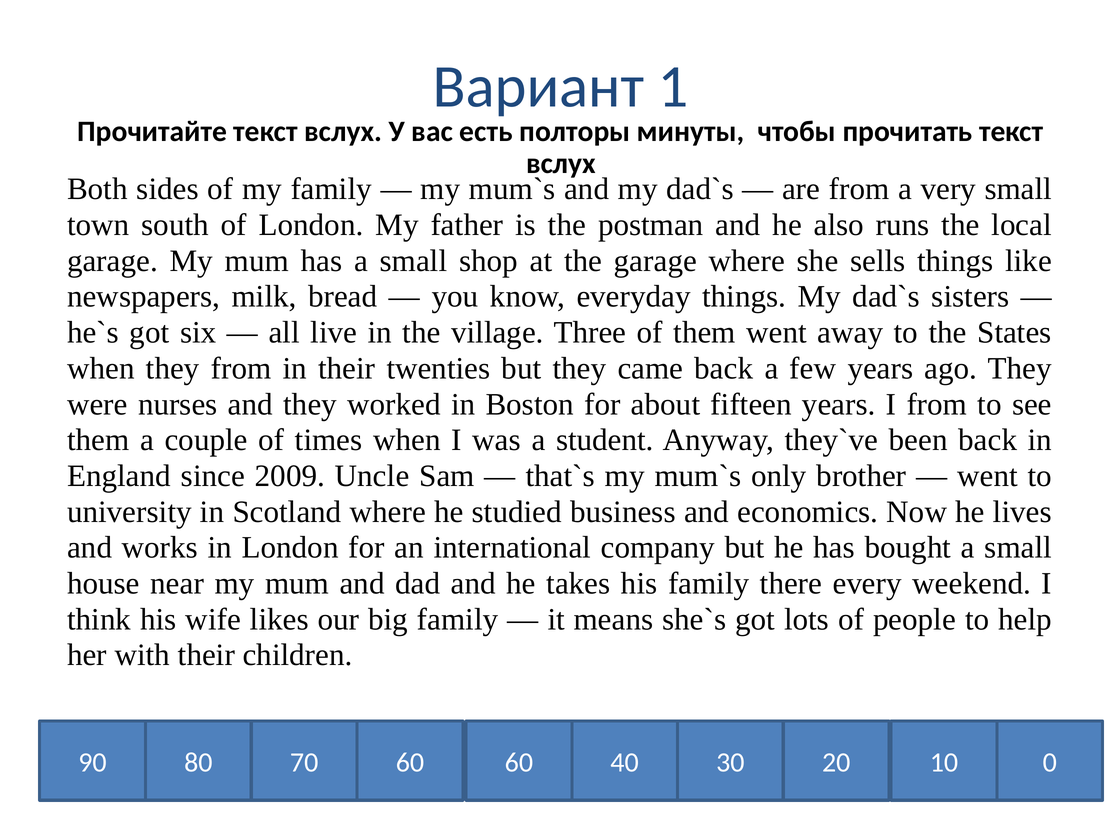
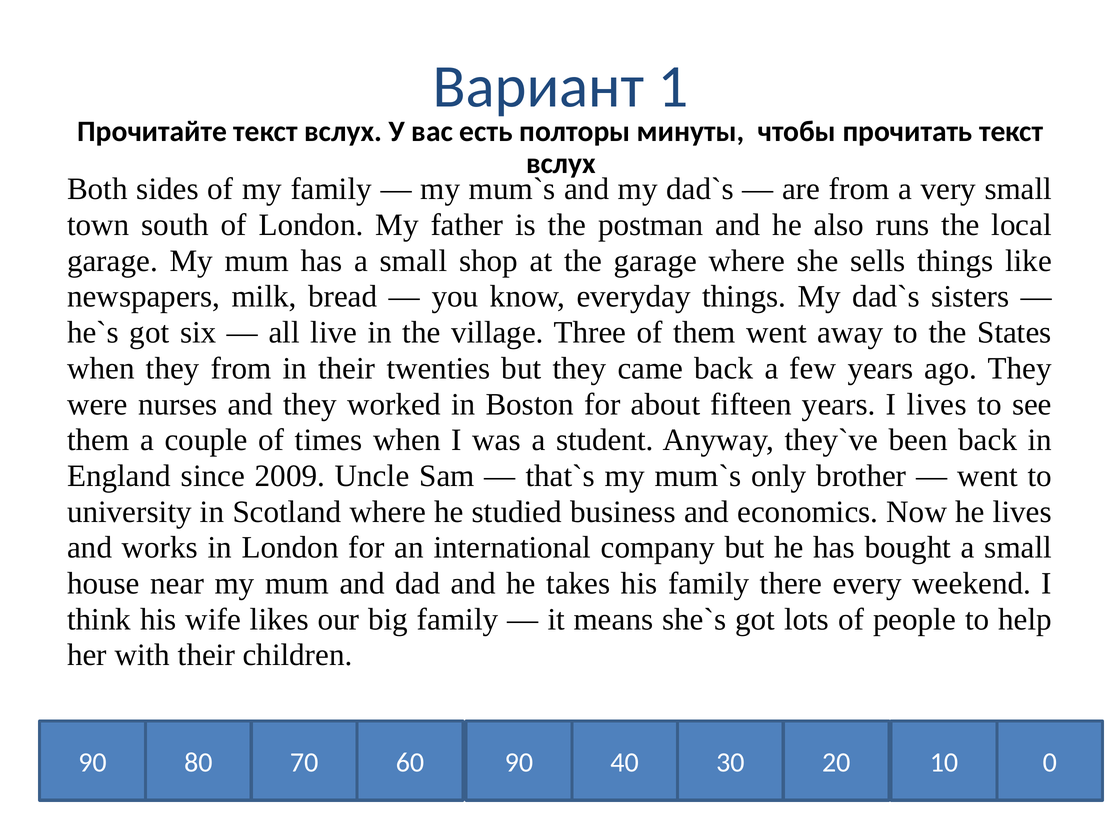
I from: from -> lives (937, 404)
60 60: 60 -> 90 (519, 763)
